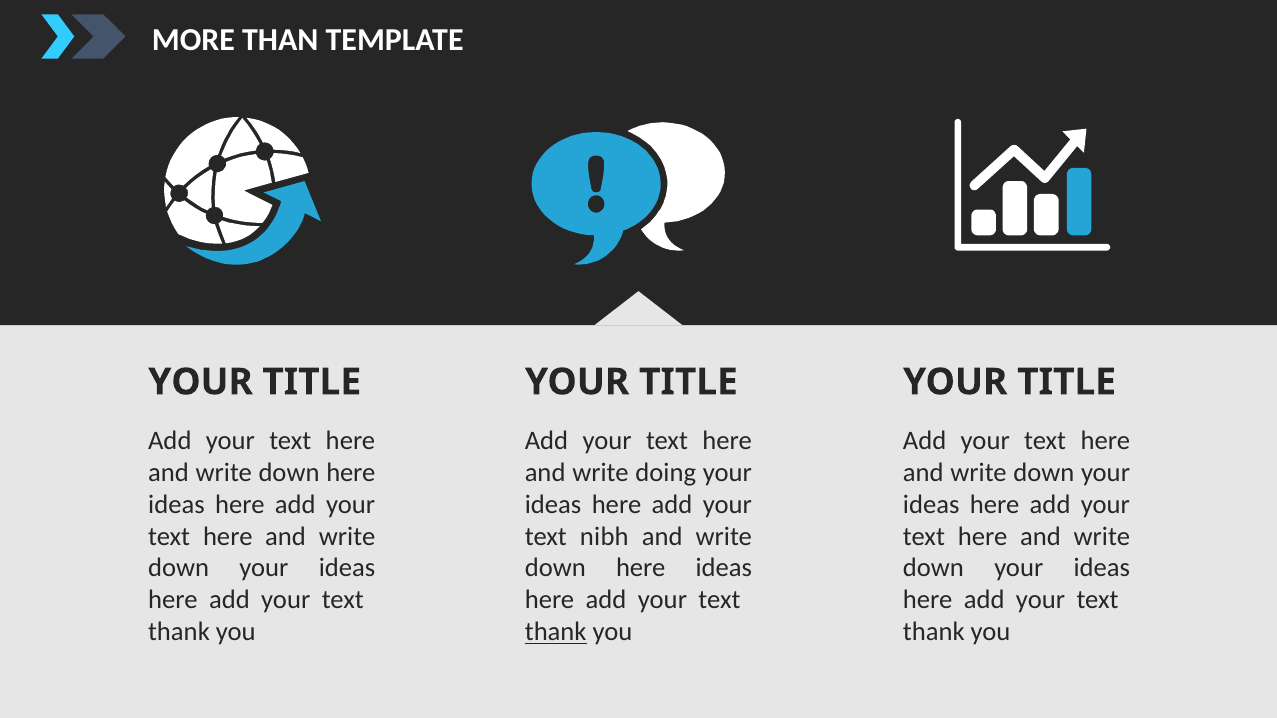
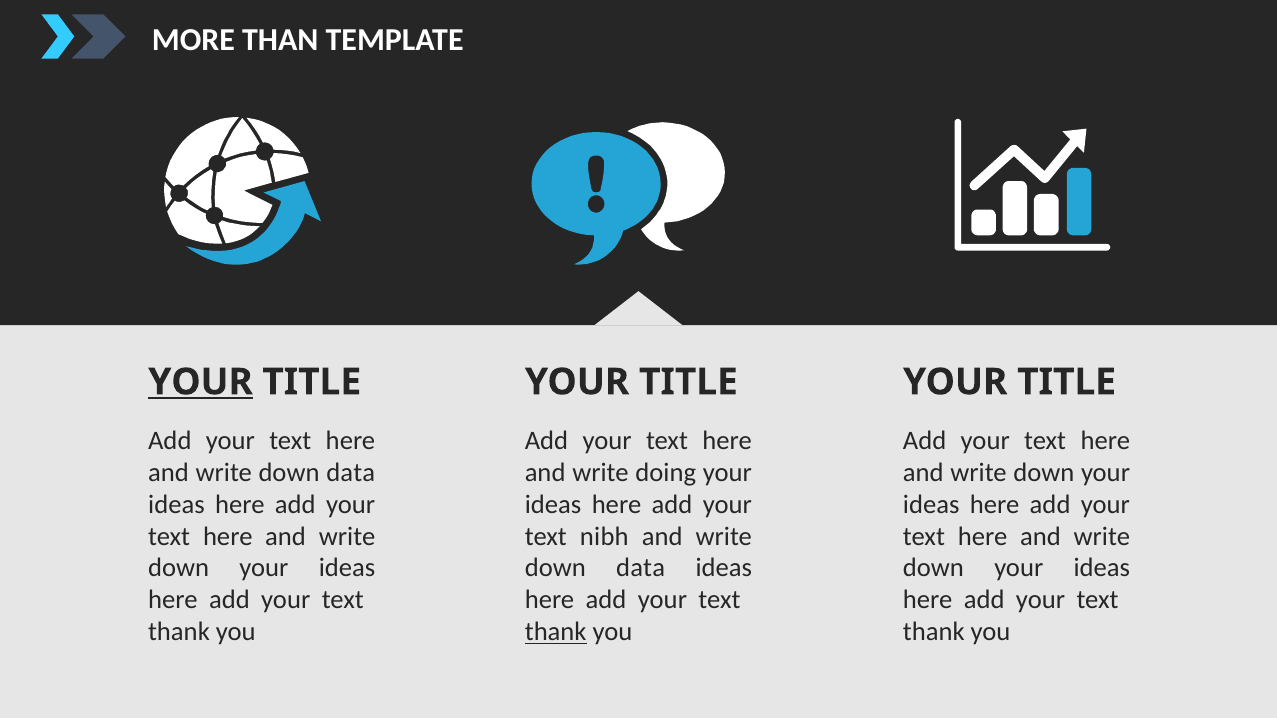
YOUR underline: none -> present (201, 382)
here: here -> data (351, 473)
here: here -> data (641, 568)
